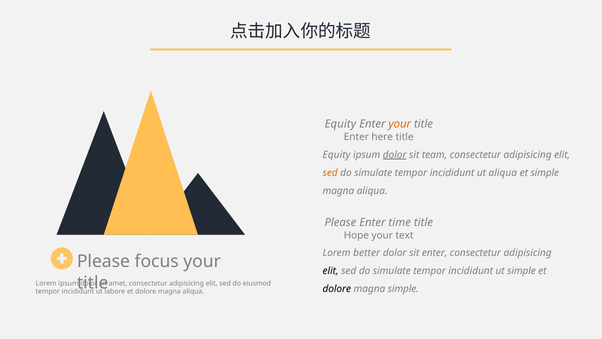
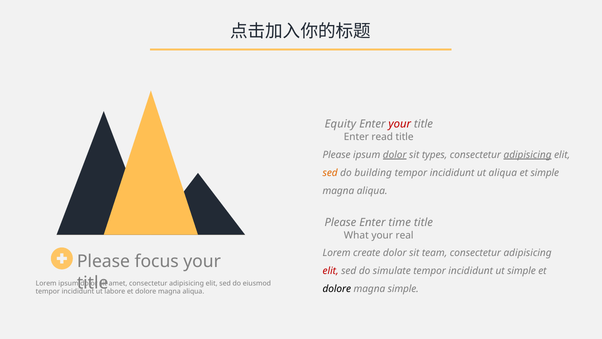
your colour: orange -> red (400, 124)
here: here -> read (382, 137)
Equity: Equity -> Please (337, 155)
team: team -> types (435, 155)
adipisicing underline: none -> present (528, 155)
simulate: simulate -> building (373, 173)
Hope: Hope -> What (356, 235)
text: text -> real (405, 235)
better: better -> create (367, 253)
sit enter: enter -> team (435, 253)
elit colour: black -> red (331, 271)
